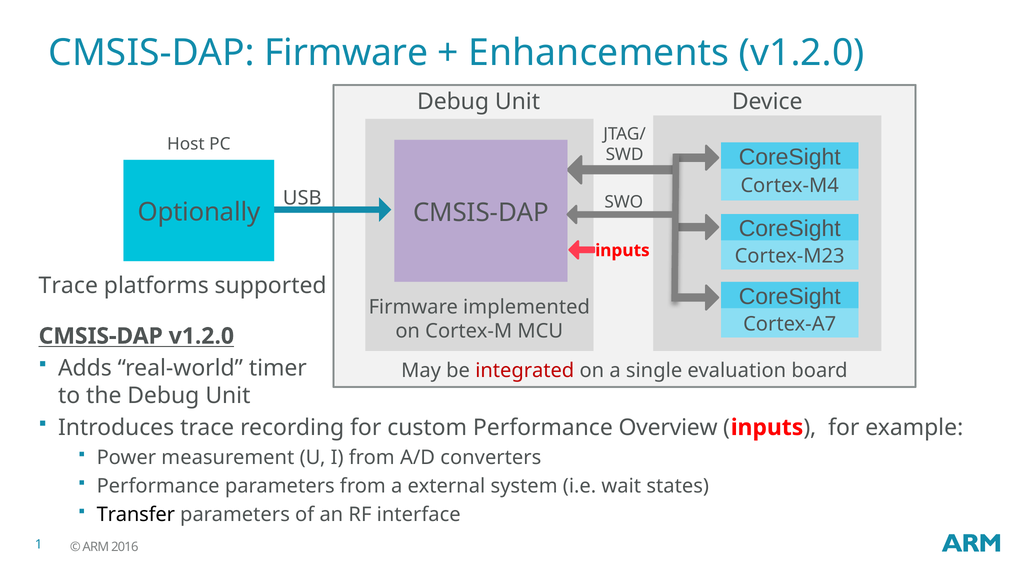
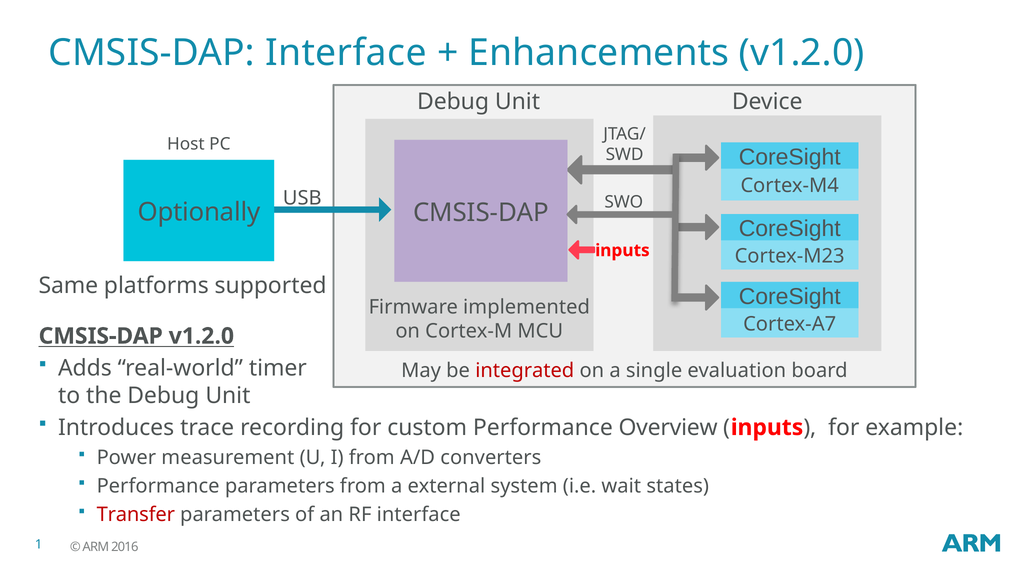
CMSIS-DAP Firmware: Firmware -> Interface (346, 53)
Trace: Trace -> Same (68, 286)
Transfer colour: black -> red (136, 515)
